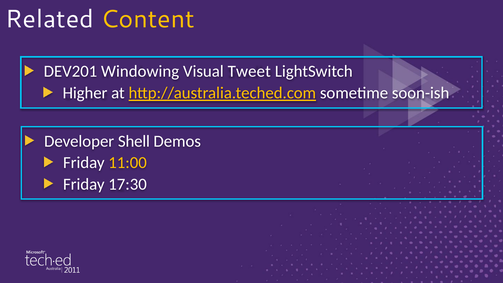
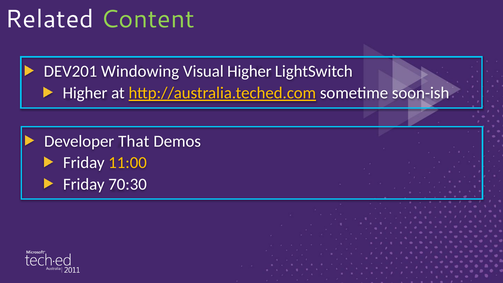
Content colour: yellow -> light green (148, 19)
Visual Tweet: Tweet -> Higher (249, 71)
Shell: Shell -> That (134, 141)
17:30: 17:30 -> 70:30 (128, 184)
